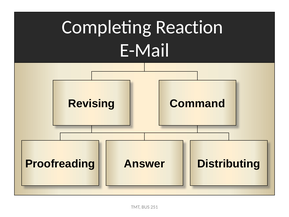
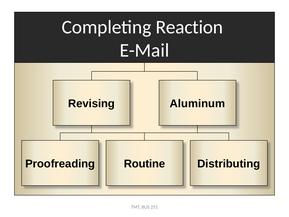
Command: Command -> Aluminum (197, 103)
Answer: Answer -> Routine (145, 164)
